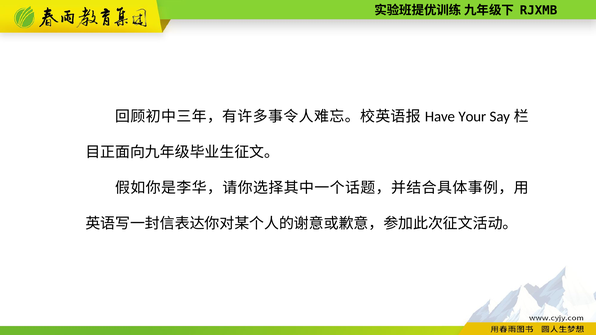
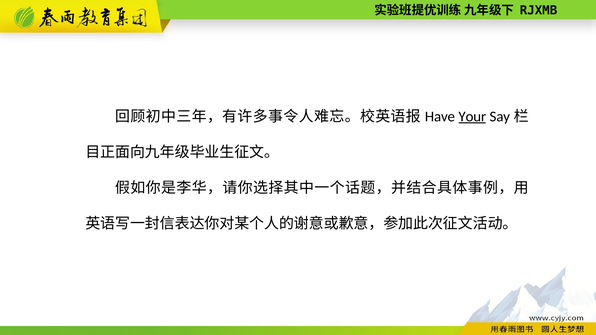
Your underline: none -> present (472, 117)
